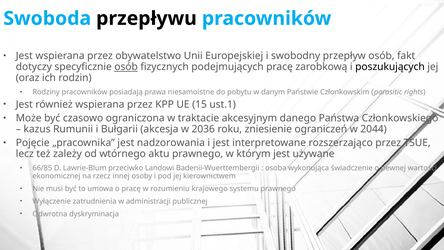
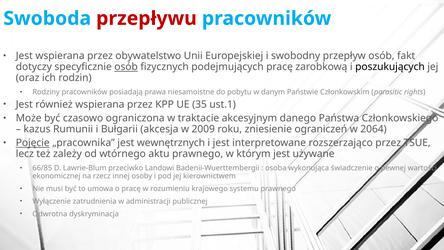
przepływu colour: black -> red (146, 18)
15: 15 -> 35 (200, 104)
2036: 2036 -> 2009 (203, 129)
2044: 2044 -> 2064 (374, 129)
Pojęcie underline: none -> present (33, 143)
nadzorowania: nadzorowania -> wewnętrznych (171, 143)
